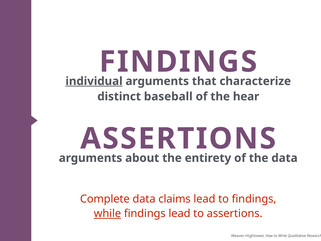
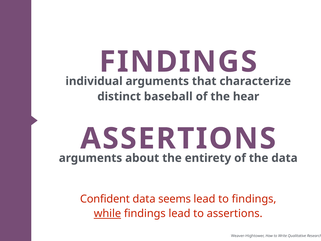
individual underline: present -> none (94, 81)
Complete: Complete -> Confident (105, 199)
claims: claims -> seems (175, 199)
